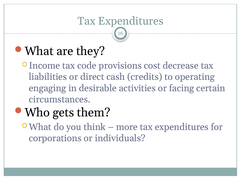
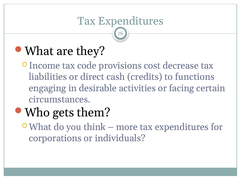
operating: operating -> functions (195, 77)
